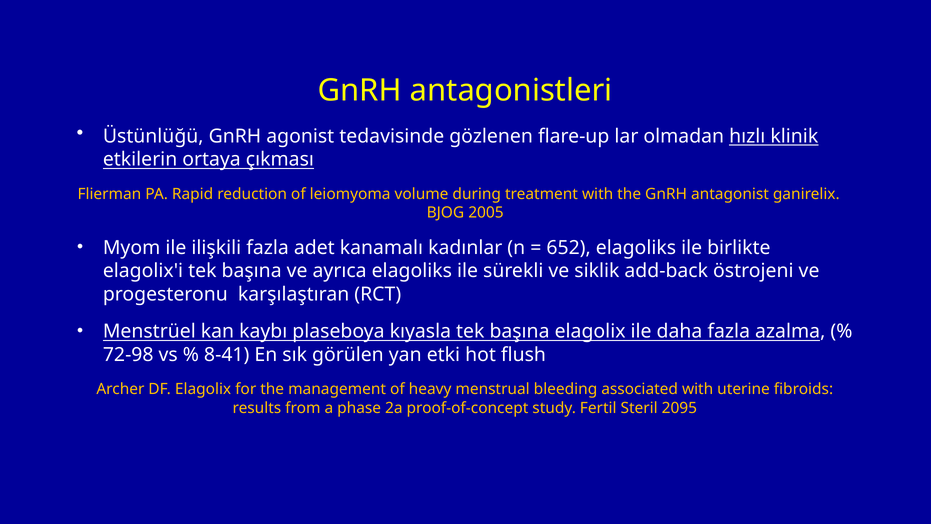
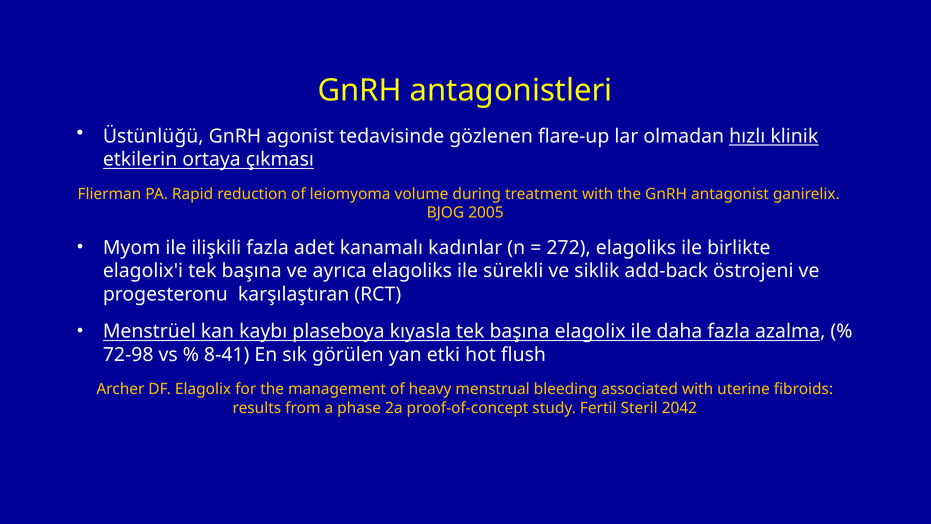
652: 652 -> 272 (569, 248)
2095: 2095 -> 2042 (679, 408)
